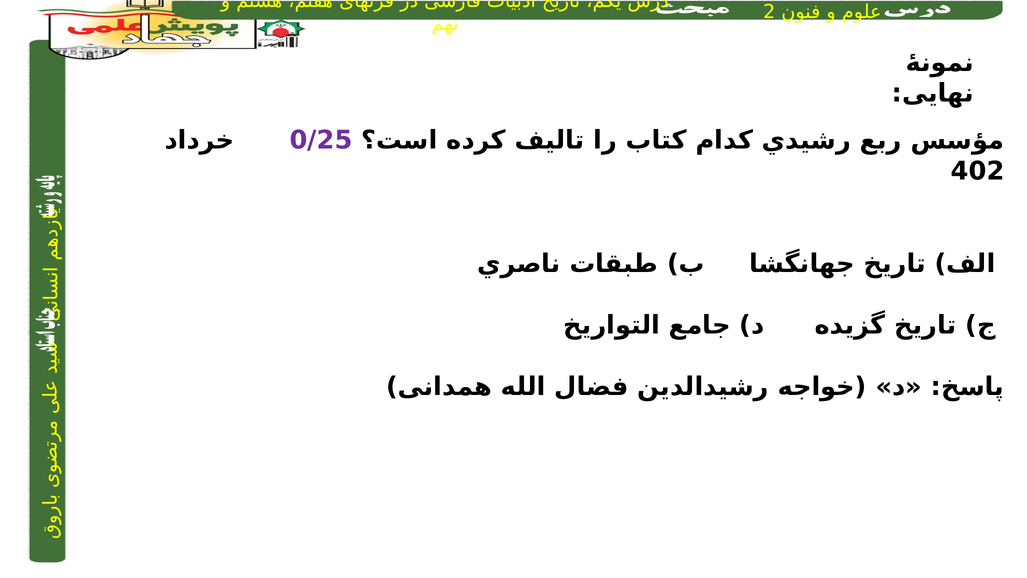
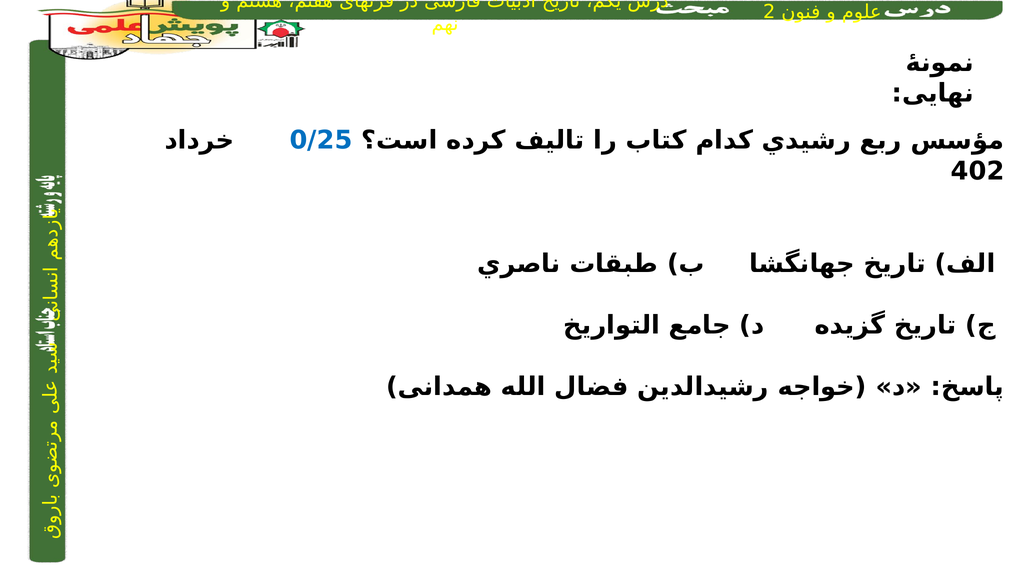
0/25 colour: purple -> blue (321, 140)
